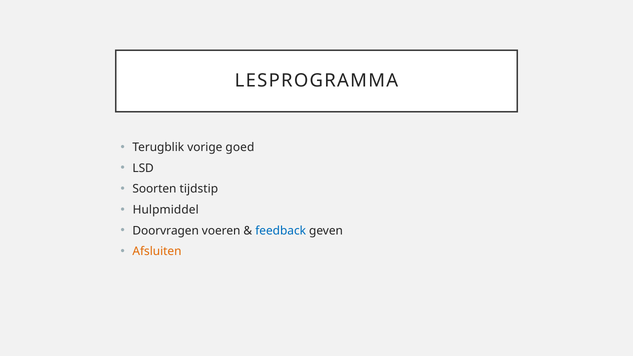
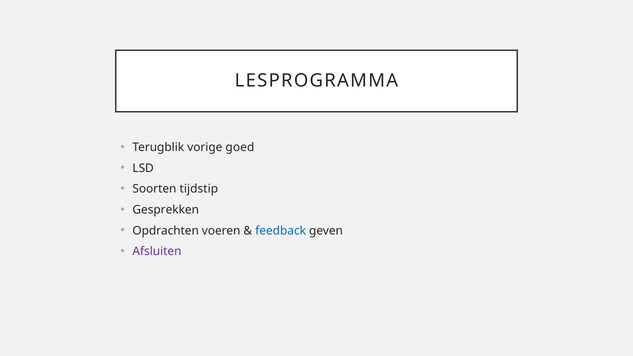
Hulpmiddel: Hulpmiddel -> Gesprekken (166, 210)
Doorvragen: Doorvragen -> Opdrachten (166, 231)
Afsluiten colour: orange -> purple (157, 251)
